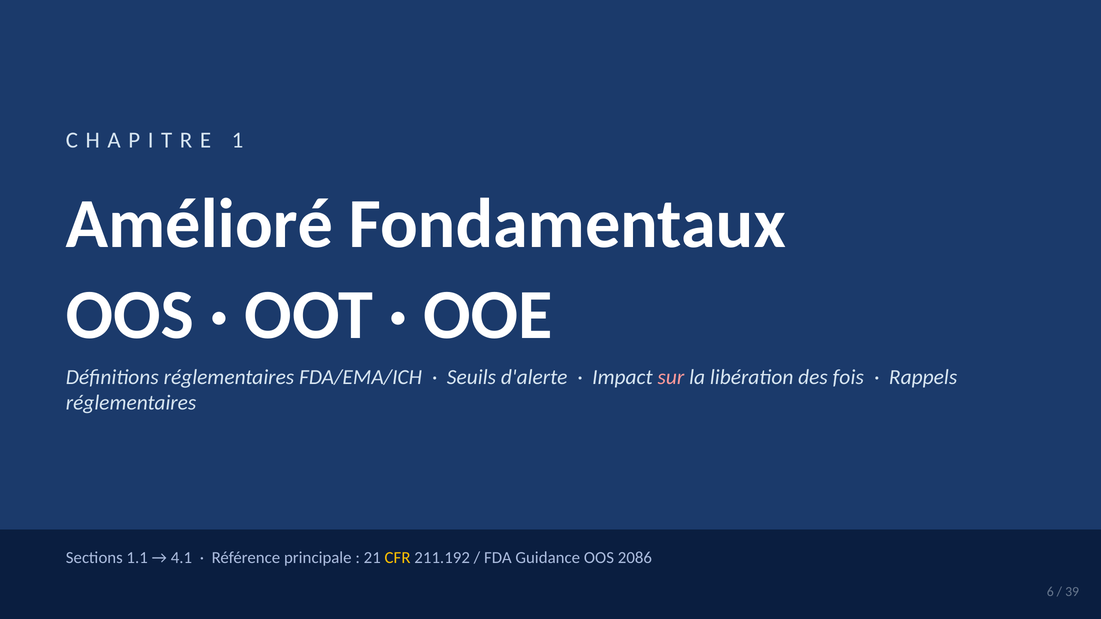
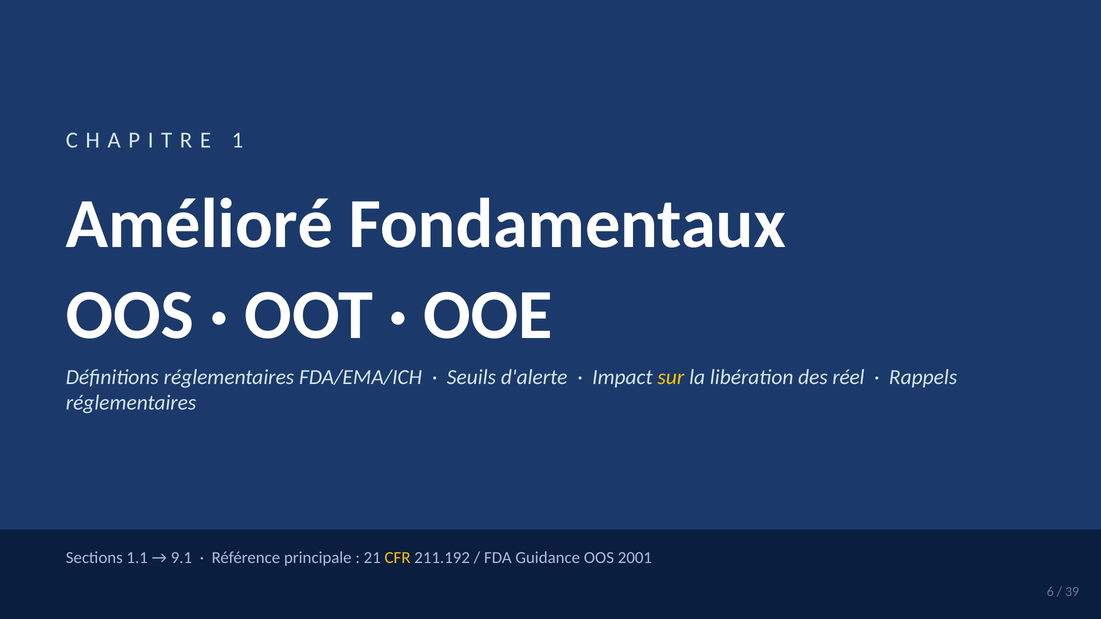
sur colour: pink -> yellow (671, 377)
fois: fois -> réel (848, 377)
4.1: 4.1 -> 9.1 (181, 558)
2086: 2086 -> 2001 (635, 558)
